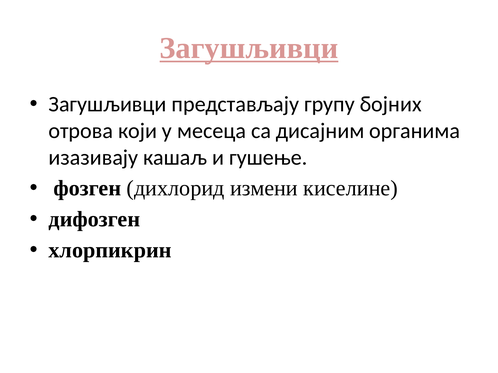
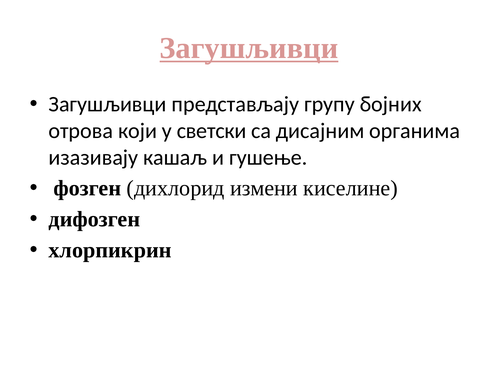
месеца: месеца -> светски (212, 131)
